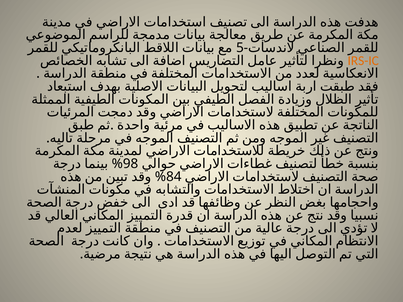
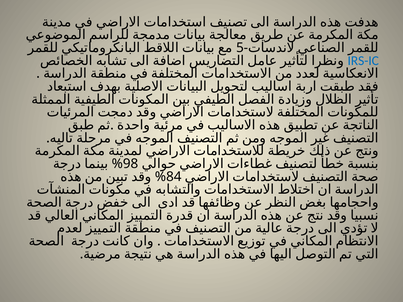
IRS-IC colour: orange -> blue (363, 61)
